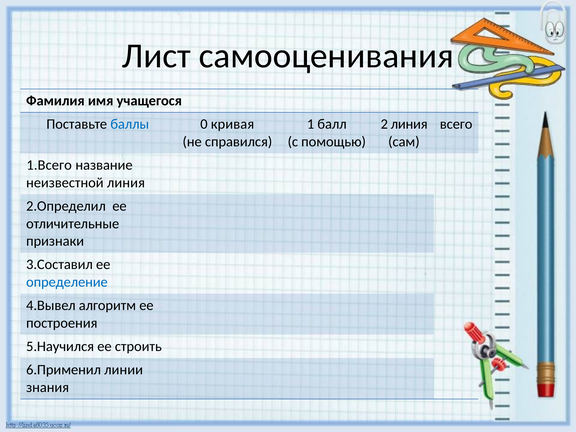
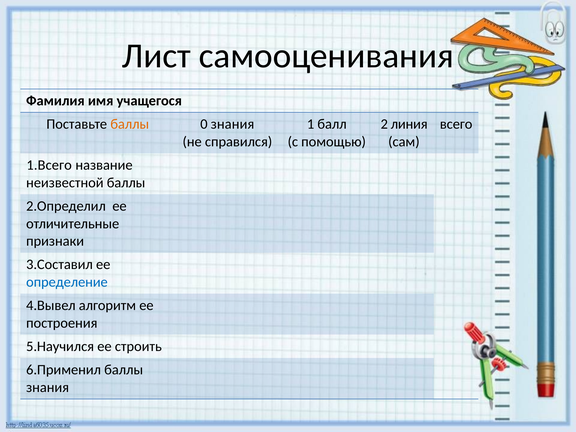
баллы colour: blue -> orange (130, 124)
0 кривая: кривая -> знания (233, 124)
неизвестной линия: линия -> баллы (126, 183)
6.Применил линии: линии -> баллы (124, 370)
